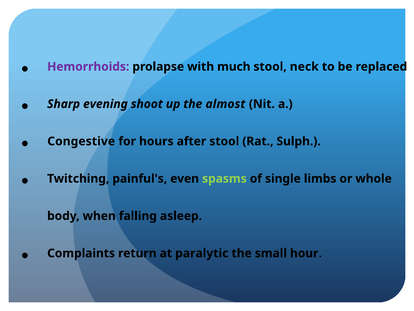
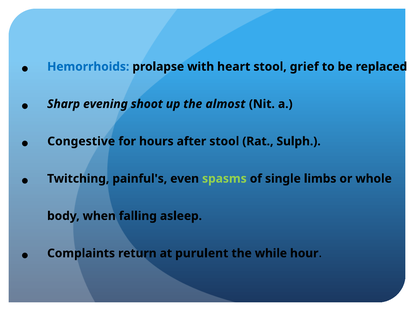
Hemorrhoids colour: purple -> blue (88, 67)
much: much -> heart (234, 67)
neck: neck -> grief (304, 67)
paralytic: paralytic -> purulent (202, 253)
small: small -> while (271, 253)
